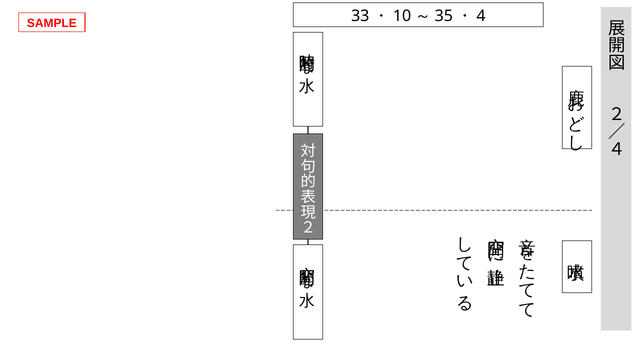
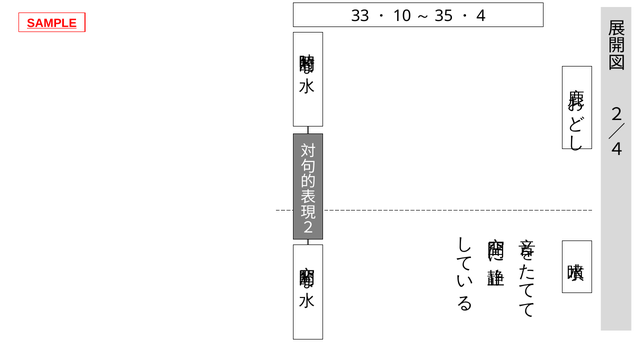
SAMPLE underline: none -> present (52, 23)
